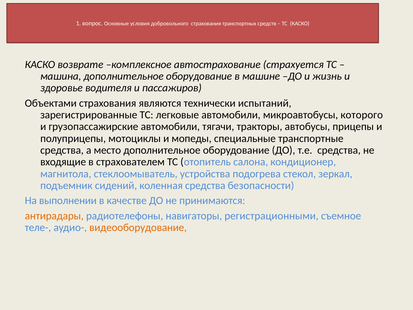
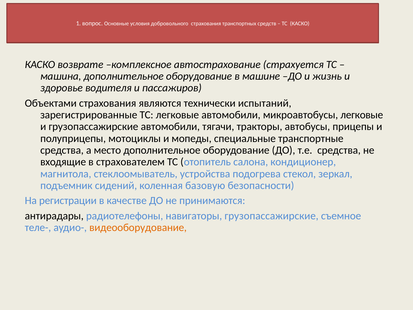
микроавтобусы которого: которого -> легковые (362, 115)
коленная средства: средства -> базовую (205, 185)
выполнении: выполнении -> регистрации (68, 201)
антирадары colour: orange -> black (54, 216)
навигаторы регистрационными: регистрационными -> грузопассажирские (272, 216)
